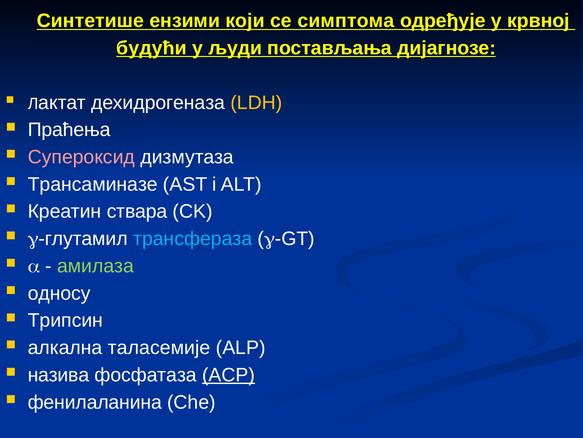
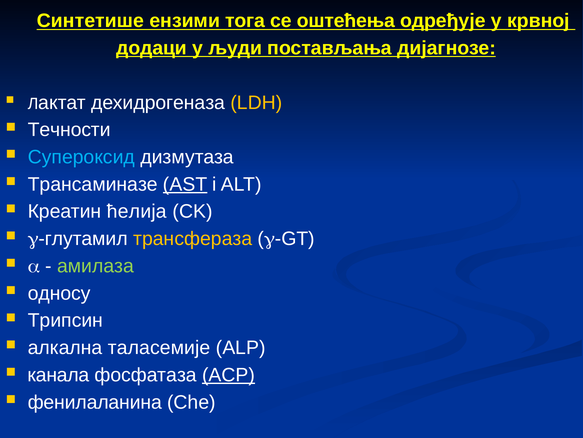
који: који -> тога (245, 21)
симптома: симптома -> оштећења (346, 21)
будући: будући -> додаци (152, 48)
Праћења: Праћења -> Течности (69, 130)
Супероксид colour: pink -> light blue (81, 157)
AST underline: none -> present (185, 184)
ствара: ствара -> ћелија (137, 211)
трансферaзa colour: light blue -> yellow (193, 238)
назива: назива -> канала (58, 374)
